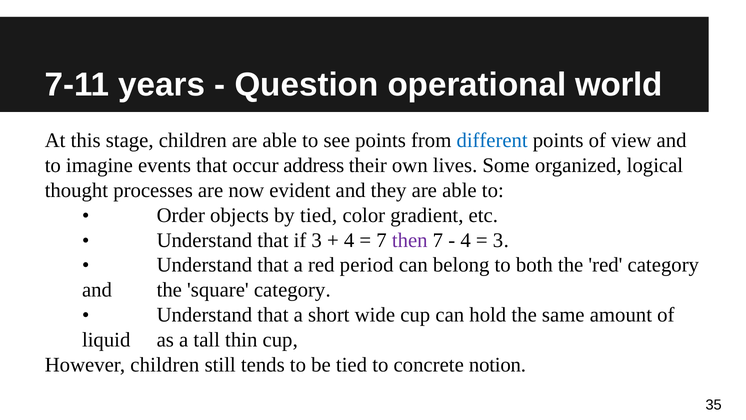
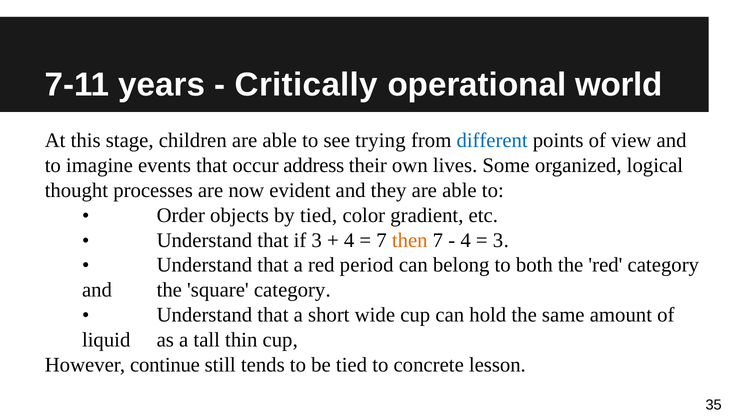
Question: Question -> Critically (306, 85)
see points: points -> trying (380, 141)
then colour: purple -> orange (410, 240)
However children: children -> continue (165, 364)
notion: notion -> lesson (497, 364)
